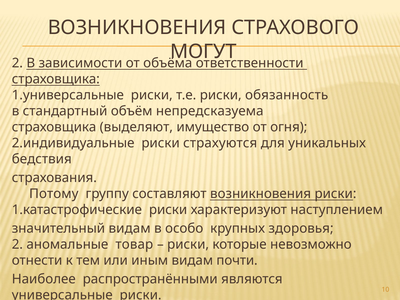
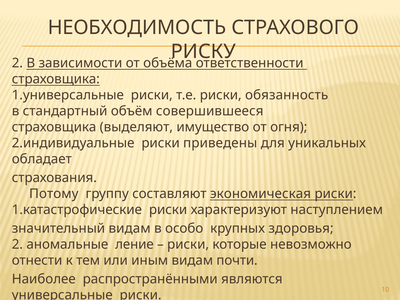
ВОЗНИКНОВЕНИЯ: ВОЗНИКНОВЕНИЯ -> НЕОБХОДИМОСТЬ (137, 28)
МОГУТ: МОГУТ -> РИСКУ (203, 52)
непредсказуема: непредсказуема -> совершившееся (210, 111)
страхуются: страхуются -> приведены (220, 143)
бедствия: бедствия -> обладает (42, 159)
составляют возникновения: возникновения -> экономическая (261, 194)
товар: товар -> ление (134, 245)
